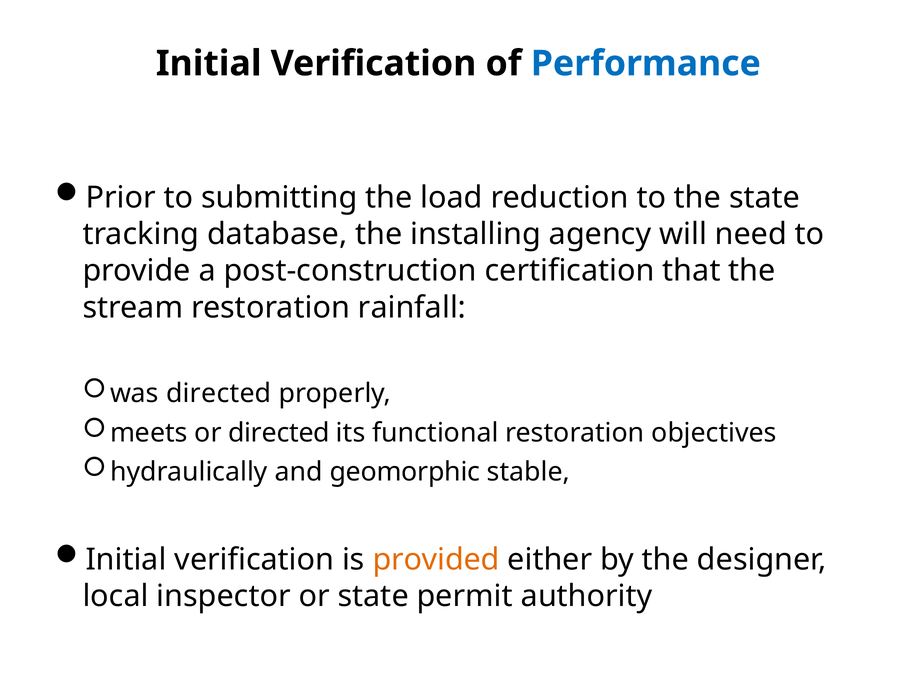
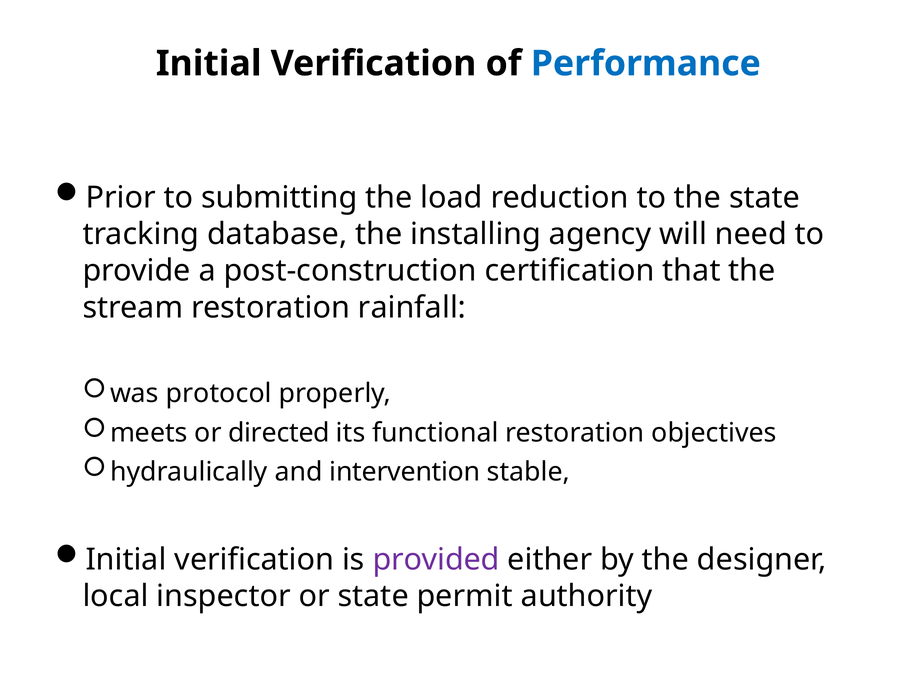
was directed: directed -> protocol (219, 394)
geomorphic: geomorphic -> intervention (405, 472)
provided colour: orange -> purple (436, 560)
